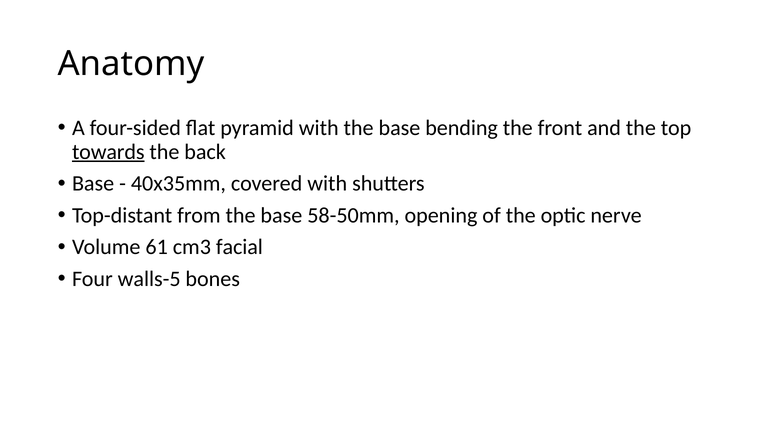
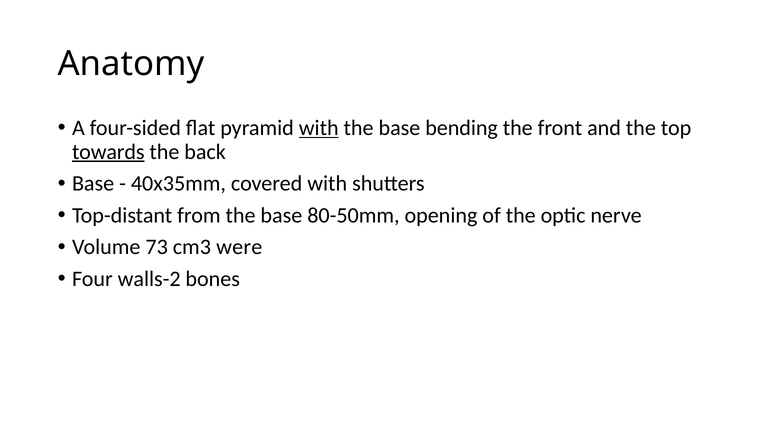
with underline: none -> present (319, 128)
58-50mm: 58-50mm -> 80-50mm (353, 216)
61: 61 -> 73 (157, 247)
facial: facial -> were (239, 247)
walls-5: walls-5 -> walls-2 (149, 279)
